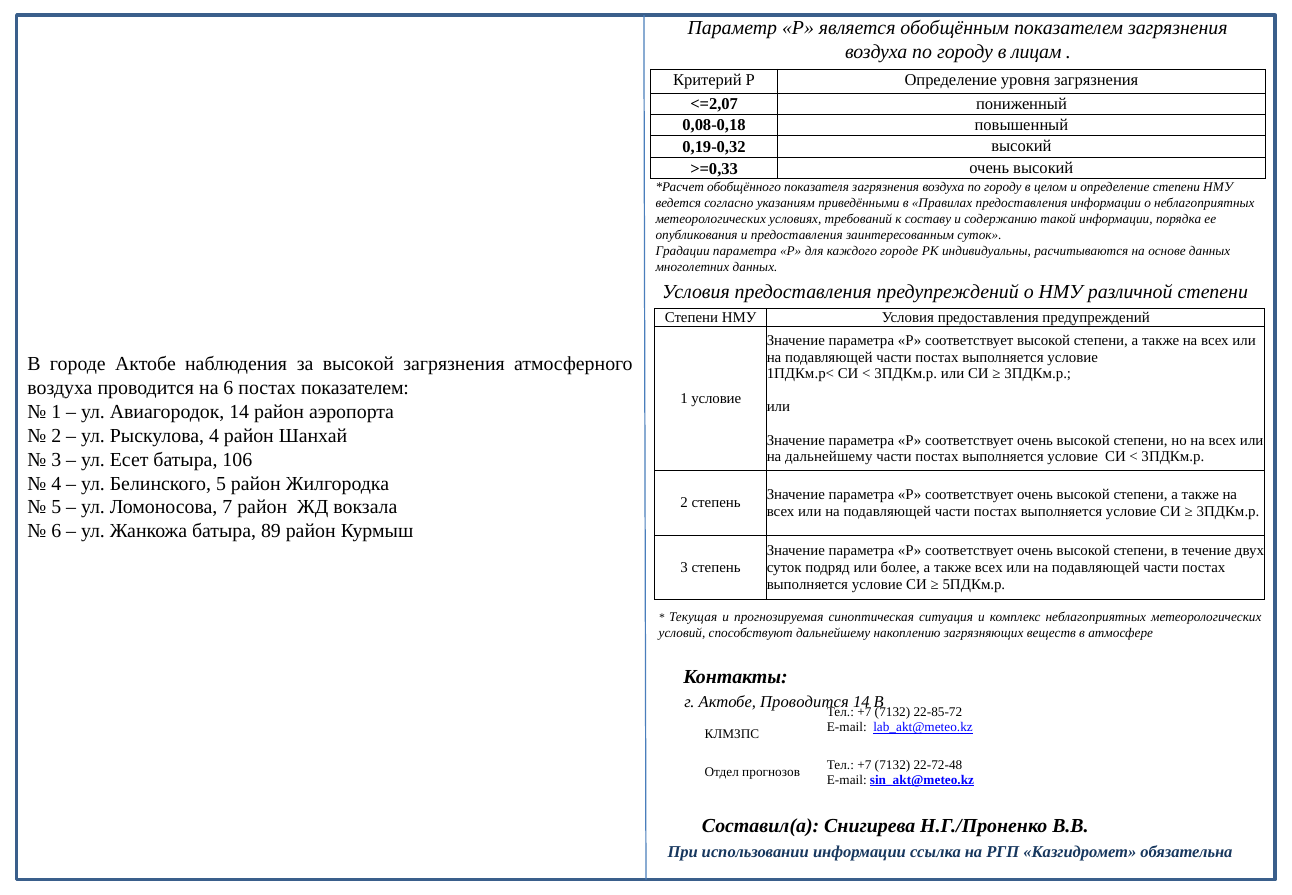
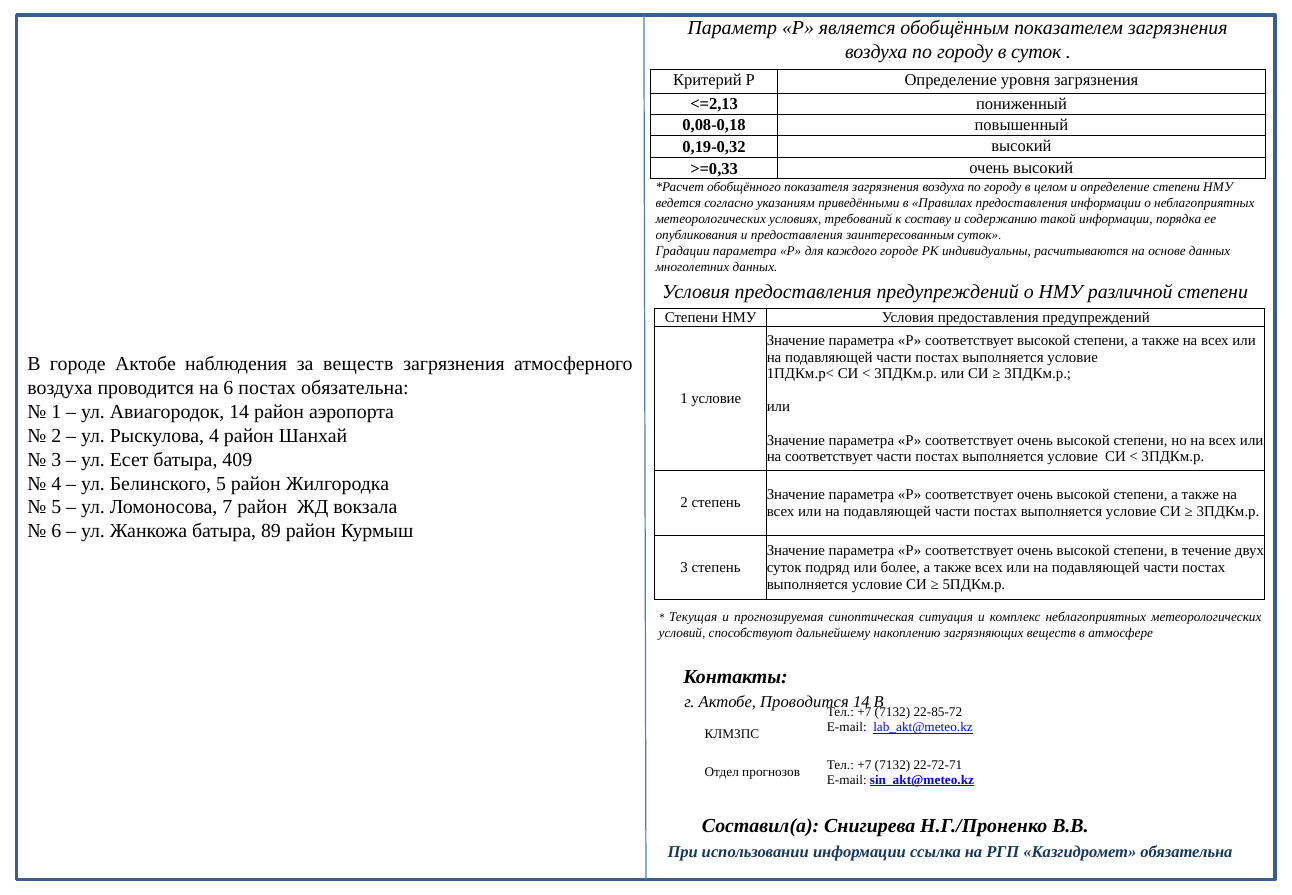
в лицам: лицам -> суток (1036, 52)
<=2,07: <=2,07 -> <=2,13 (714, 104)
за высокой: высокой -> веществ (358, 364)
постах показателем: показателем -> обязательна (355, 388)
на дальнейшему: дальнейшему -> соответствует (829, 456)
106: 106 -> 409 (237, 459)
22-72-48: 22-72-48 -> 22-72-71 (938, 765)
